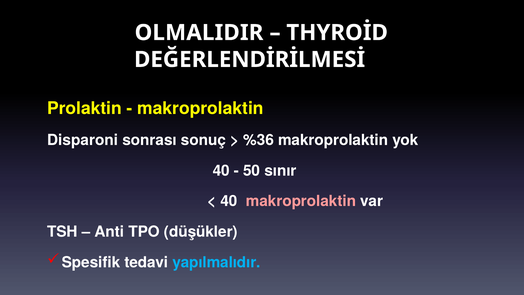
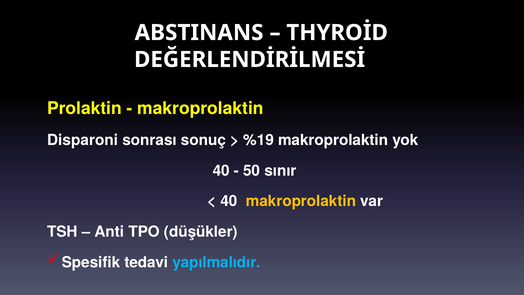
OLMALIDIR: OLMALIDIR -> ABSTINANS (199, 33)
%36: %36 -> %19 (259, 140)
makroprolaktin colour: pink -> yellow (301, 201)
